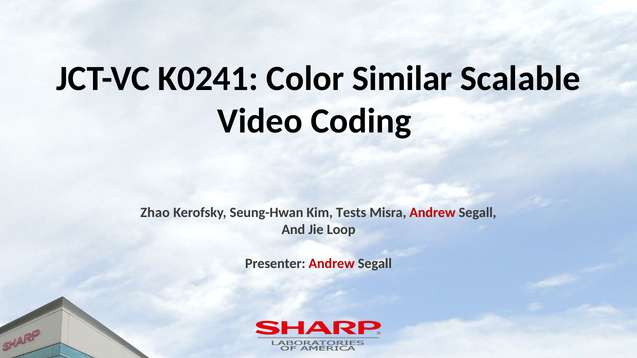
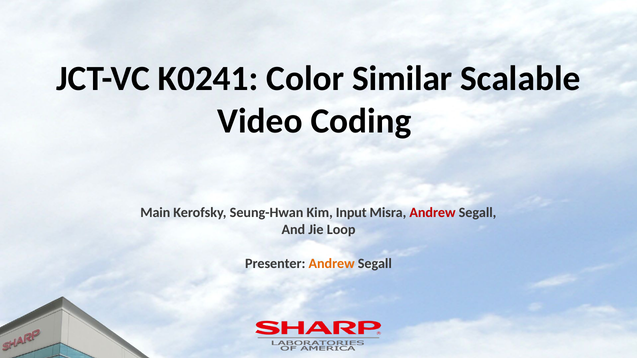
Zhao: Zhao -> Main (155, 213)
Tests: Tests -> Input (351, 213)
Andrew colour: red -> orange (332, 264)
